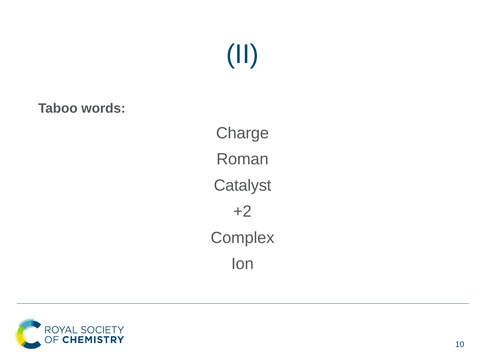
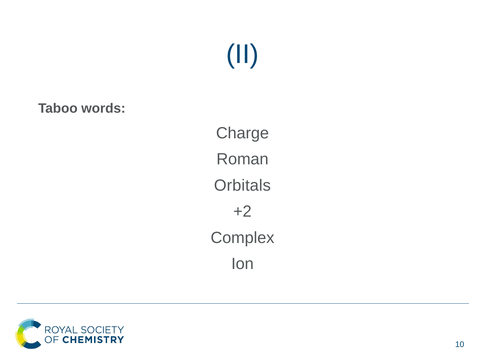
Catalyst: Catalyst -> Orbitals (242, 185)
